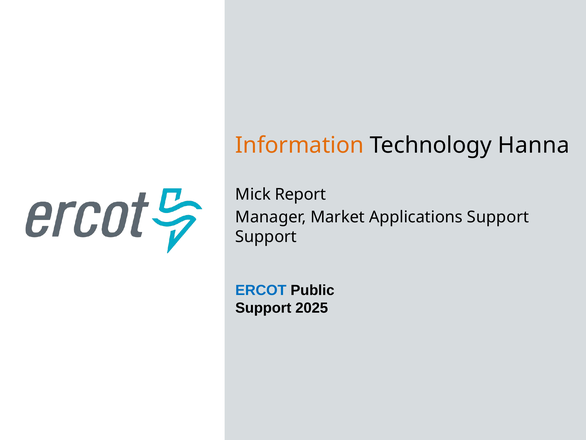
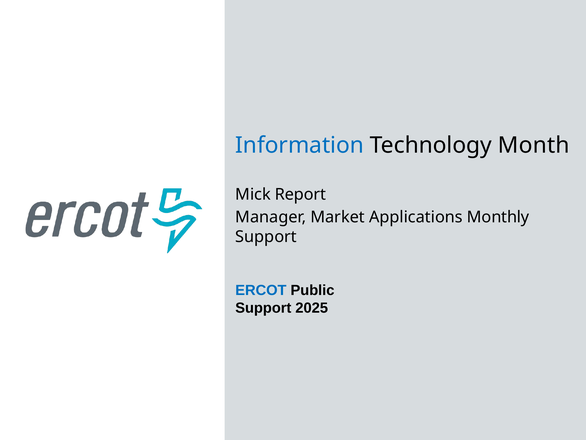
Information colour: orange -> blue (300, 145)
Hanna: Hanna -> Month (534, 145)
Applications Support: Support -> Monthly (498, 217)
